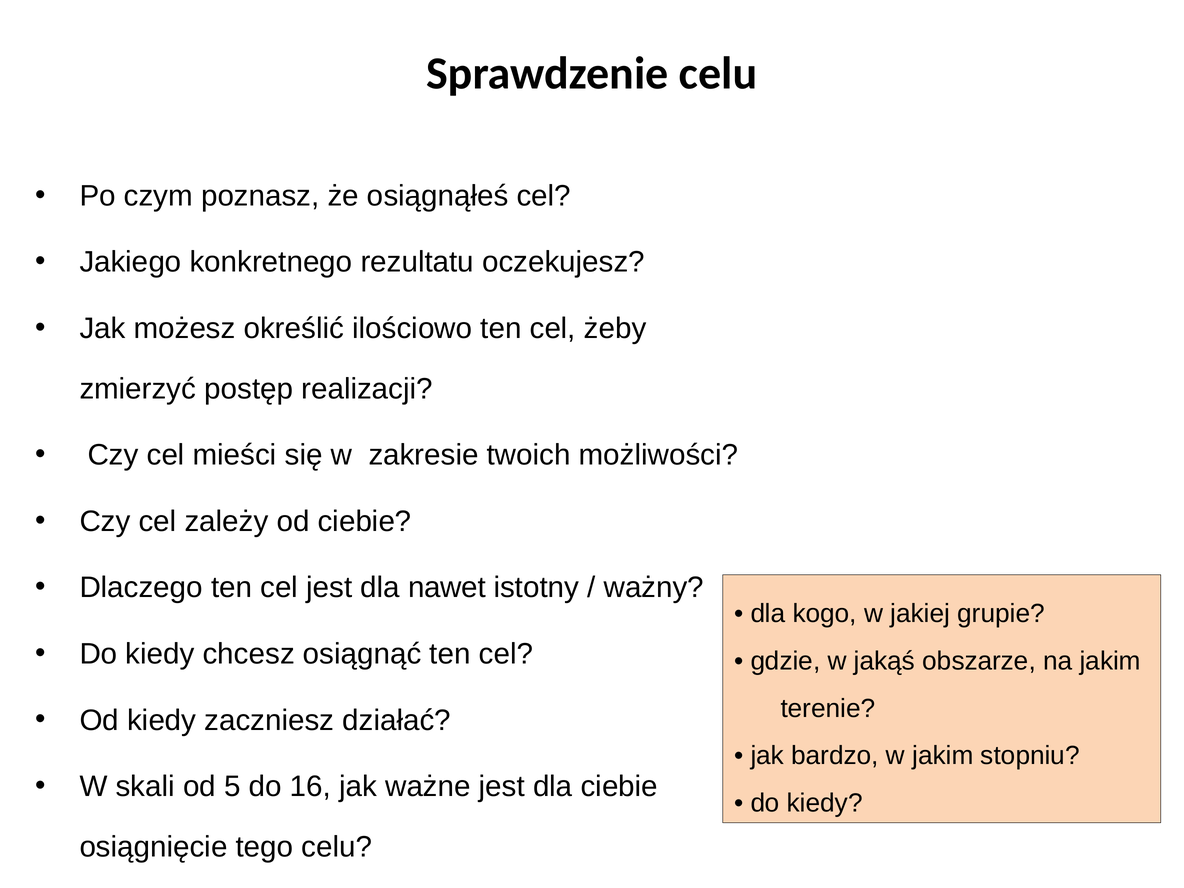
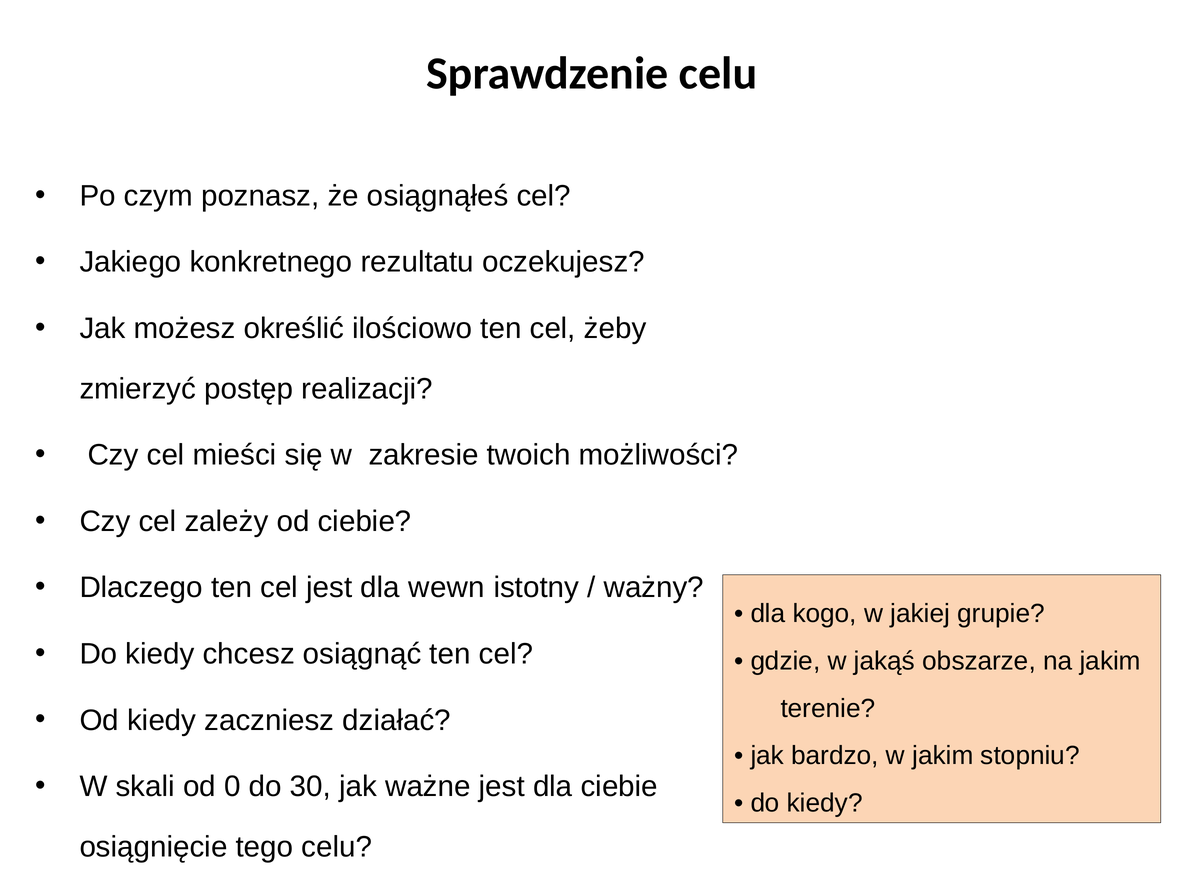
nawet: nawet -> wewn (447, 588)
5: 5 -> 0 (232, 787)
16: 16 -> 30 (310, 787)
